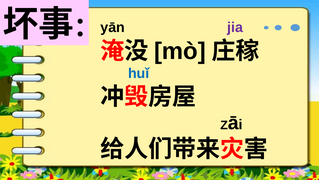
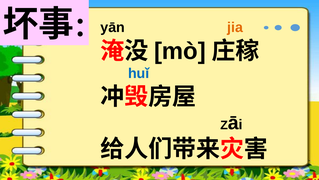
jia colour: purple -> orange (235, 27)
